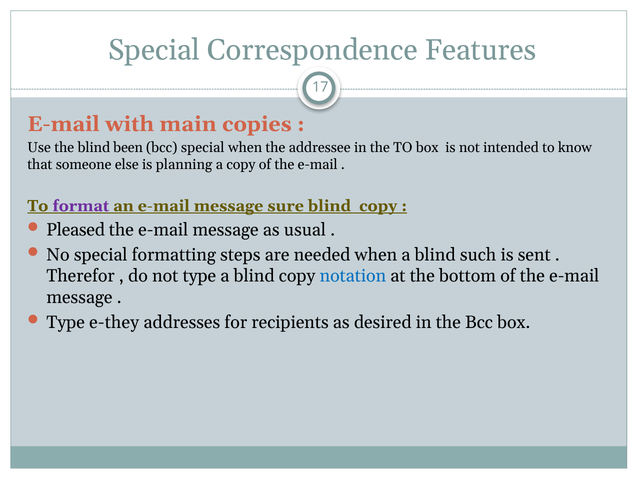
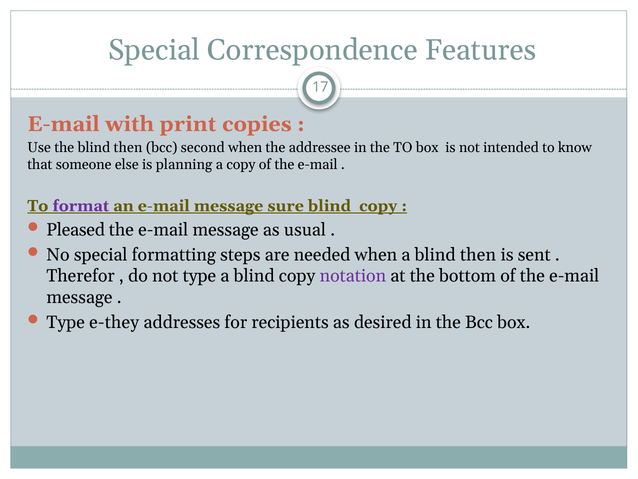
main: main -> print (188, 124)
the blind been: been -> then (128, 148)
bcc special: special -> second (203, 148)
a blind such: such -> then (478, 254)
notation colour: blue -> purple (353, 276)
